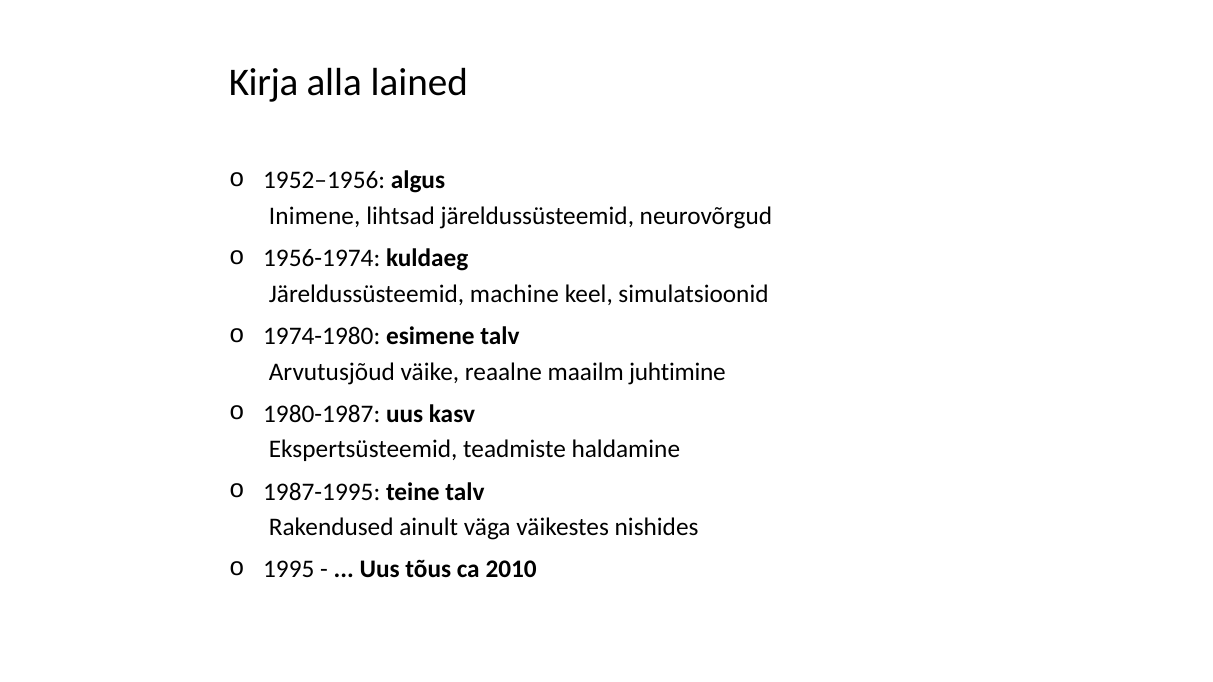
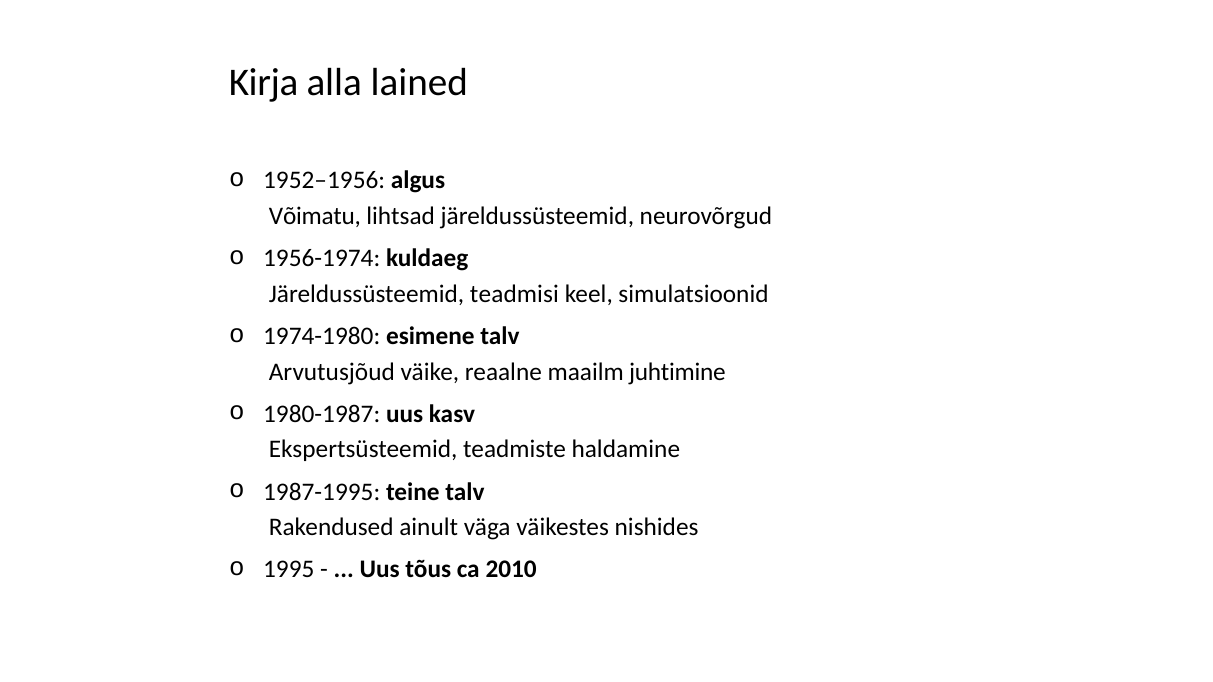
Inimene: Inimene -> Võimatu (315, 216)
machine: machine -> teadmisi (514, 294)
